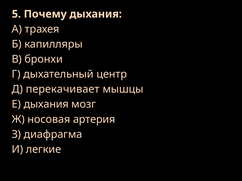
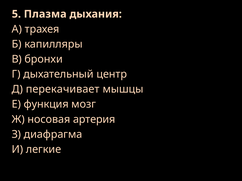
Почему: Почему -> Плазма (45, 14)
Е дыхания: дыхания -> функция (46, 105)
